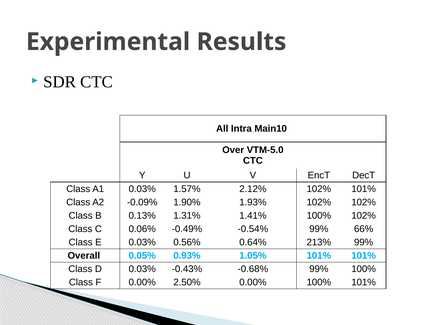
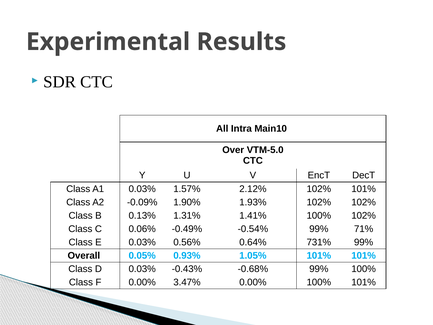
66%: 66% -> 71% (364, 229)
213%: 213% -> 731% (319, 242)
2.50%: 2.50% -> 3.47% (187, 282)
